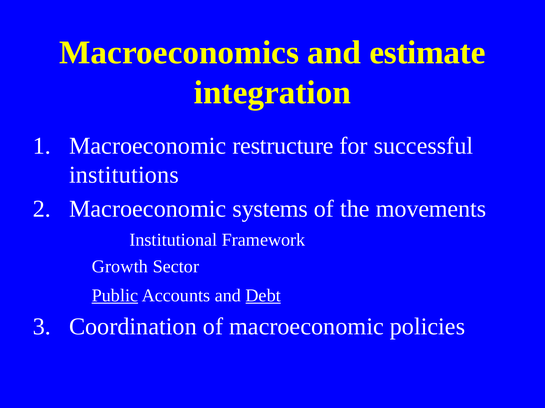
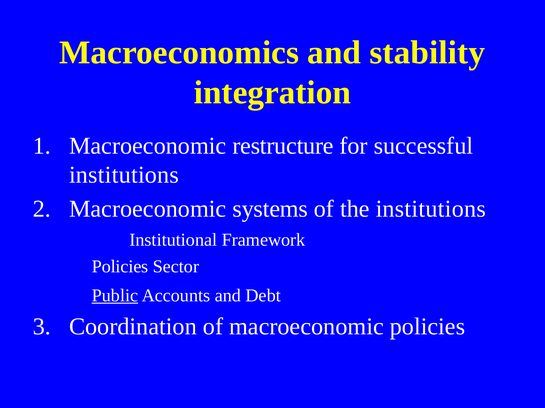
estimate: estimate -> stability (427, 53)
the movements: movements -> institutions (431, 209)
Growth: Growth -> Policies (120, 267)
Debt underline: present -> none (263, 296)
